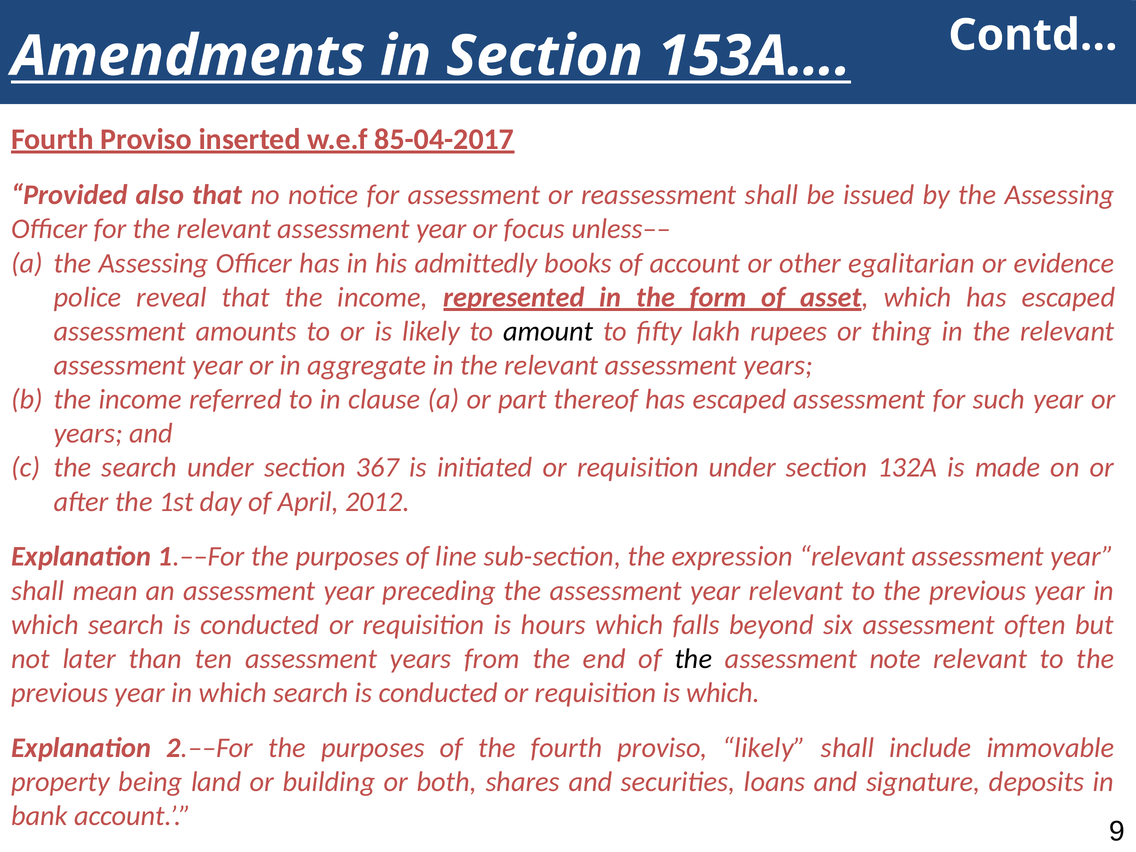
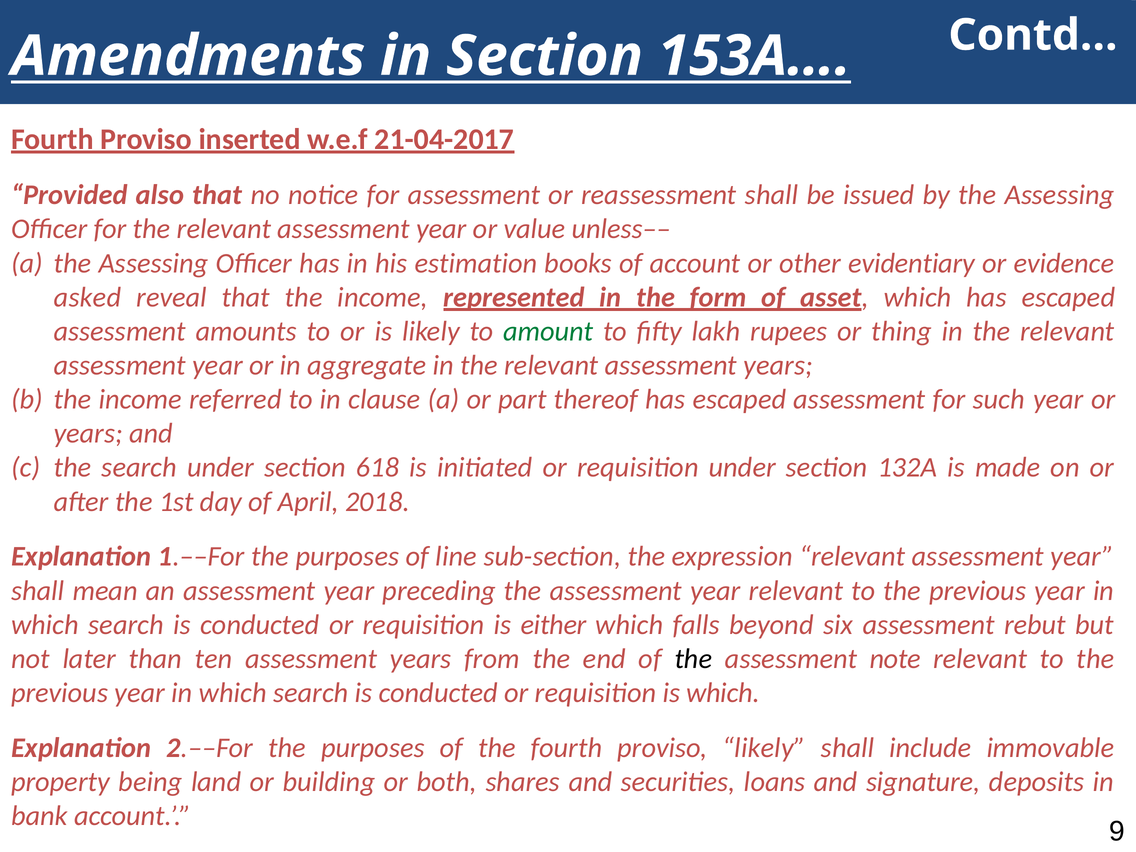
85-04-2017: 85-04-2017 -> 21-04-2017 (444, 139)
focus: focus -> value (534, 229)
admittedly: admittedly -> estimation (476, 263)
egalitarian: egalitarian -> evidentiary (912, 263)
police: police -> asked (88, 297)
amount colour: black -> green (548, 331)
367: 367 -> 618 (378, 468)
2012: 2012 -> 2018 (377, 502)
hours: hours -> either (554, 625)
often: often -> rebut (1035, 625)
